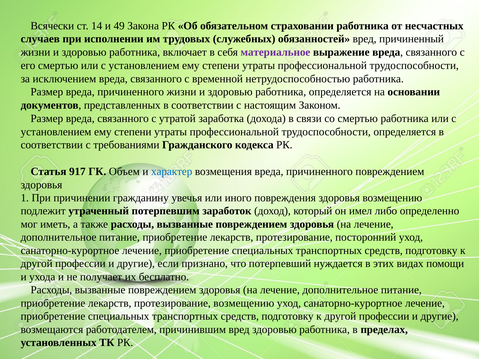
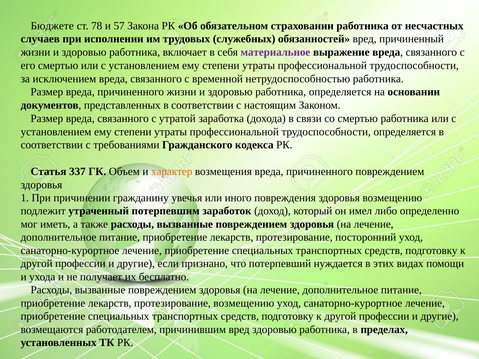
Всячески: Всячески -> Бюджете (52, 26)
14: 14 -> 78 (97, 26)
49: 49 -> 57 (119, 26)
917: 917 -> 337 (77, 172)
характер colour: blue -> orange (172, 172)
